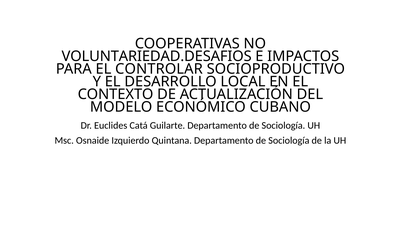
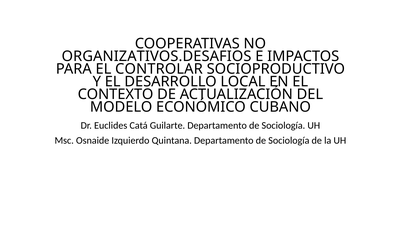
VOLUNTARIEDAD.DESAFIOS: VOLUNTARIEDAD.DESAFIOS -> ORGANIZATIVOS.DESAFIOS (157, 56)
